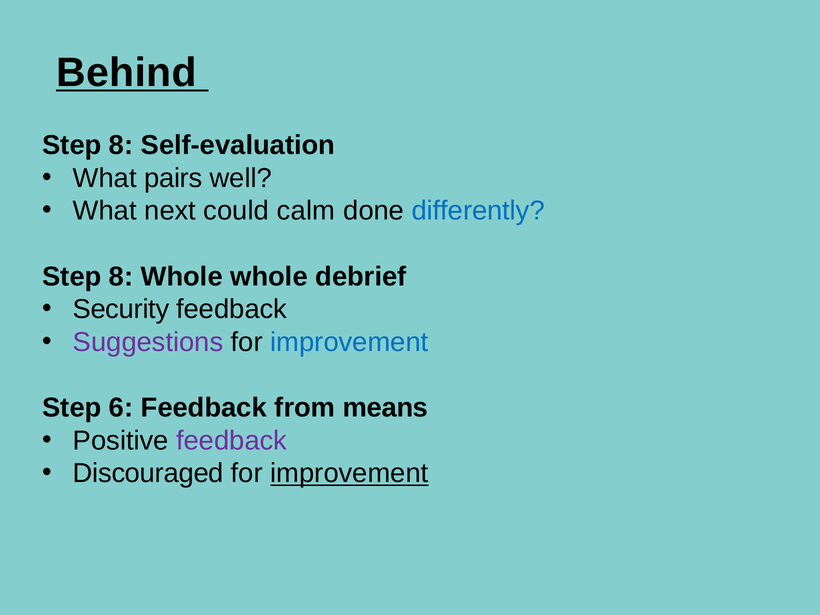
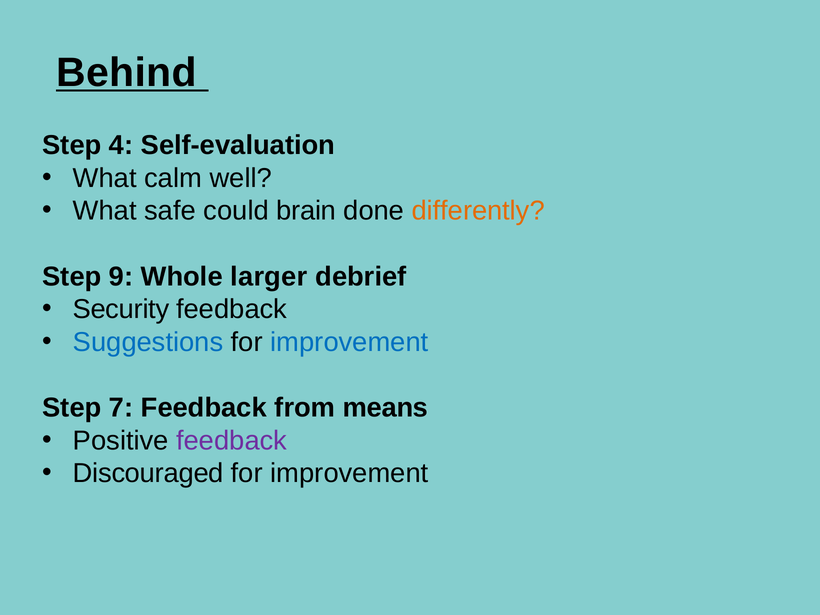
8: 8 -> 4 (121, 145)
pairs: pairs -> calm (173, 178)
next: next -> safe (170, 211)
calm: calm -> brain (306, 211)
differently colour: blue -> orange (478, 211)
8: 8 -> 9 (121, 277)
Whole whole: whole -> larger (269, 277)
Suggestions colour: purple -> blue (148, 342)
6: 6 -> 7 (121, 408)
improvement underline: present -> none (349, 473)
